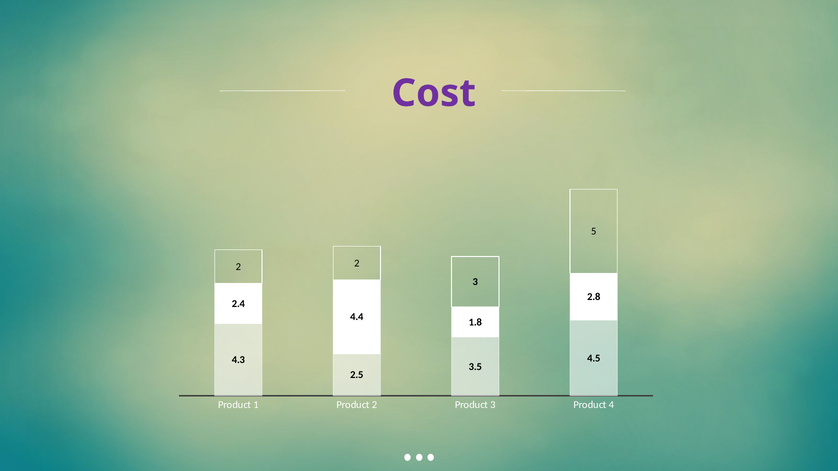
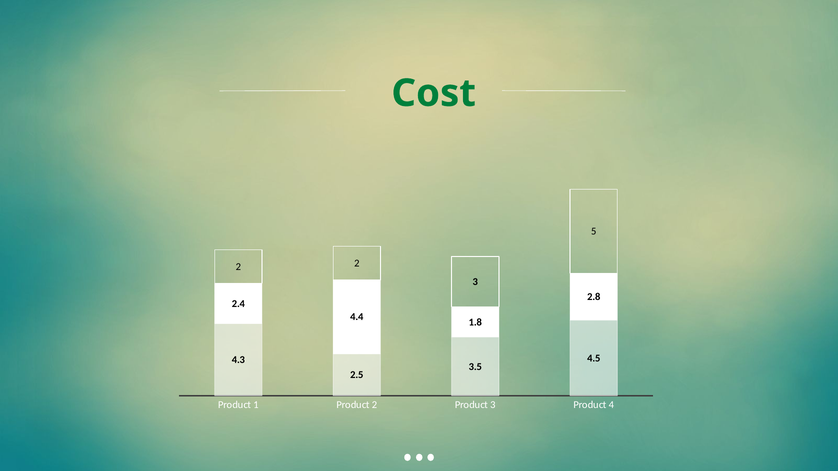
Cost colour: purple -> green (434, 93)
